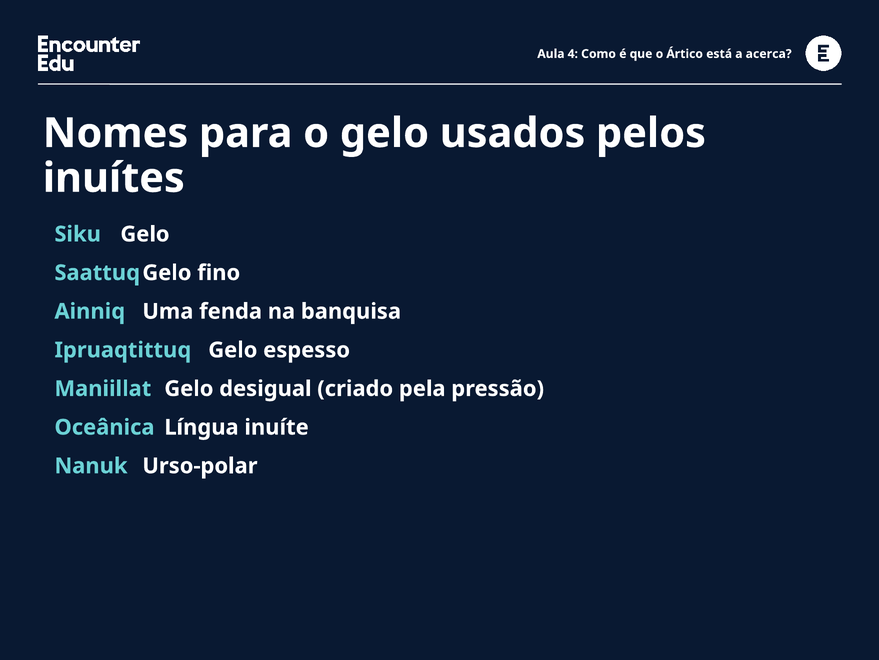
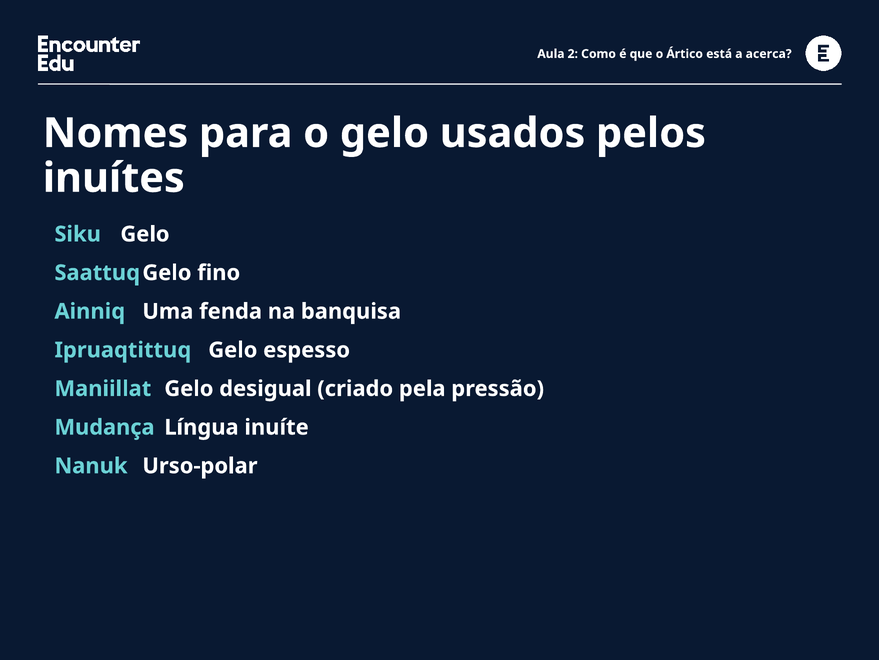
4: 4 -> 2 (573, 54)
Oceânica: Oceânica -> Mudança (105, 427)
